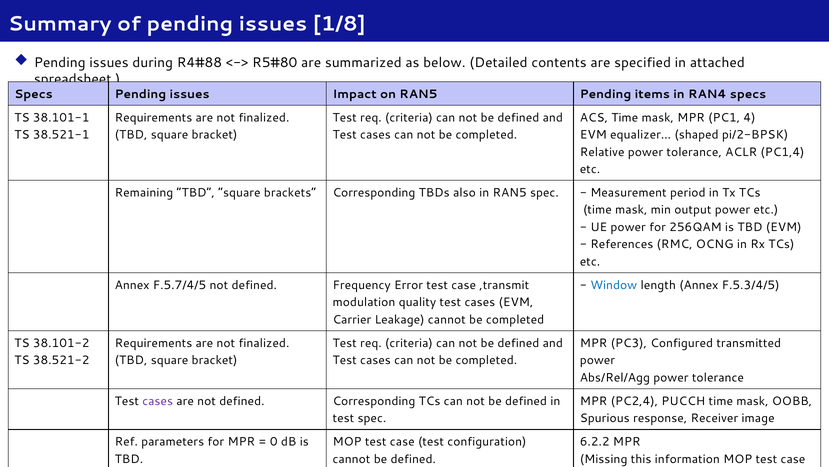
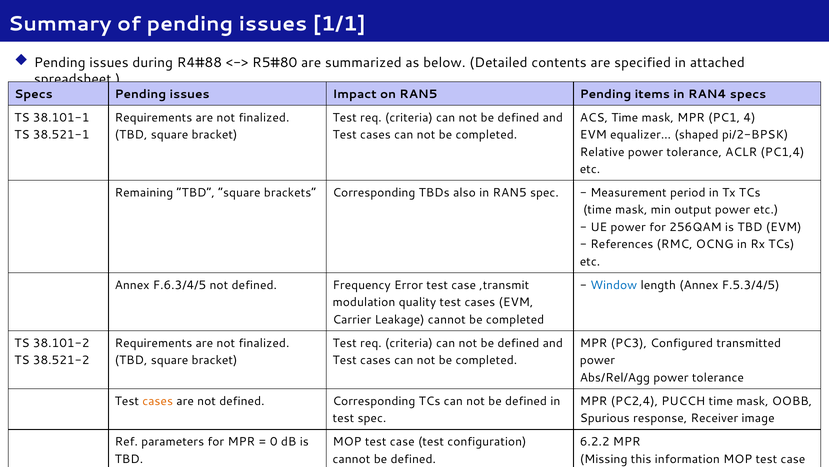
1/8: 1/8 -> 1/1 (339, 24)
F.5.7/4/5: F.5.7/4/5 -> F.6.3/4/5 (180, 285)
cases colour: purple -> orange (158, 400)
